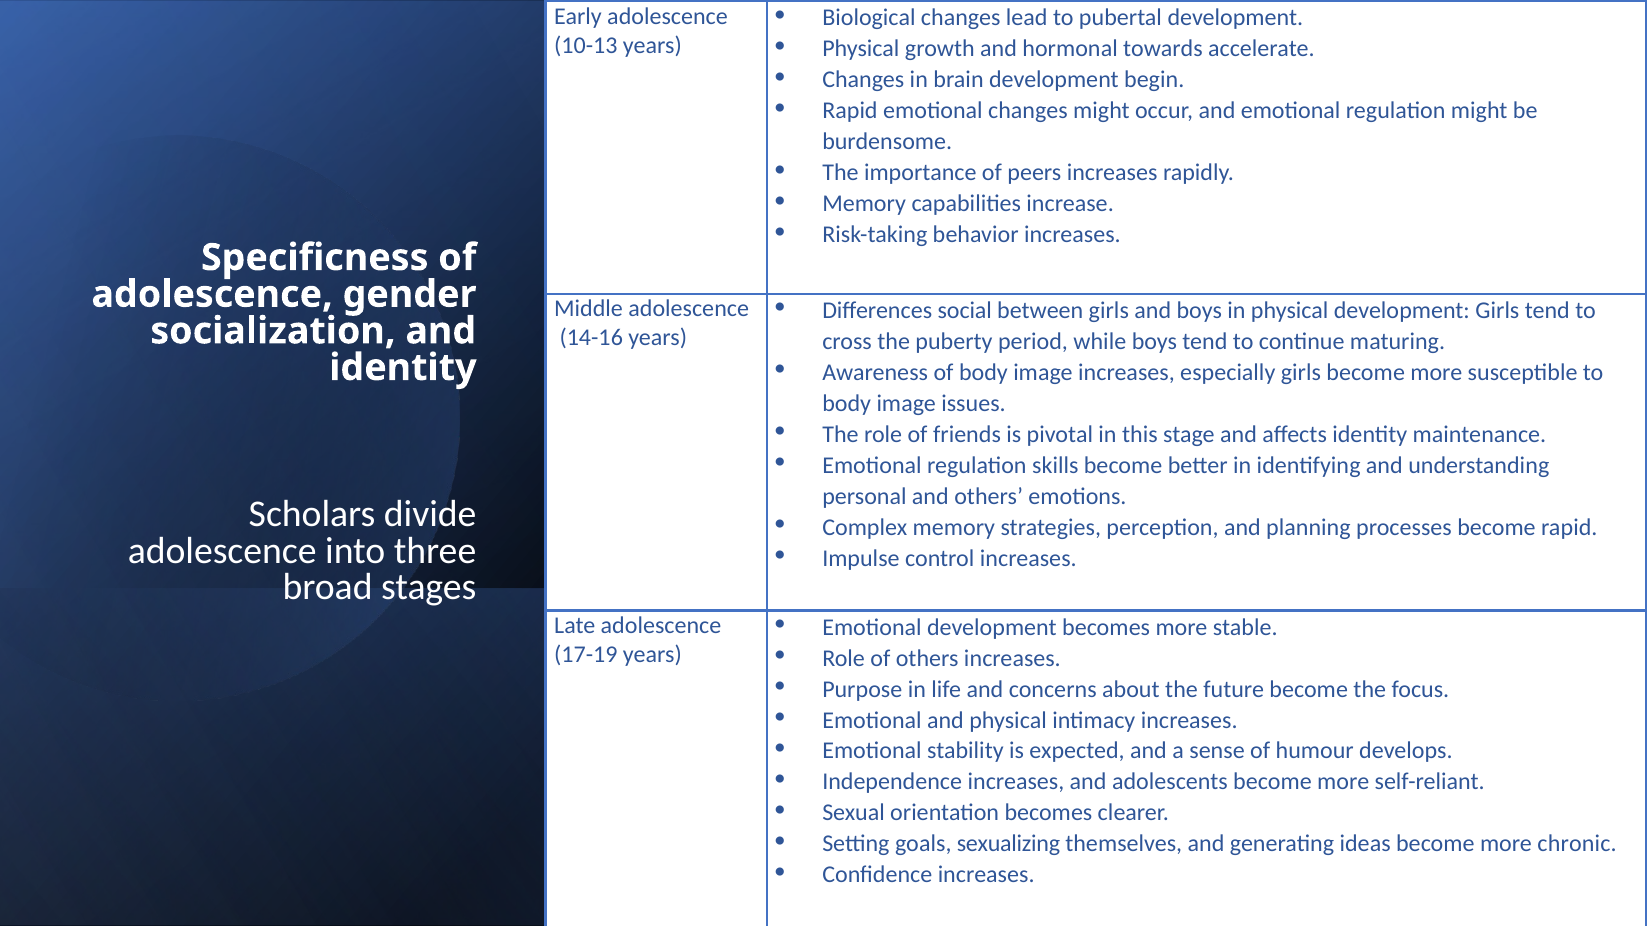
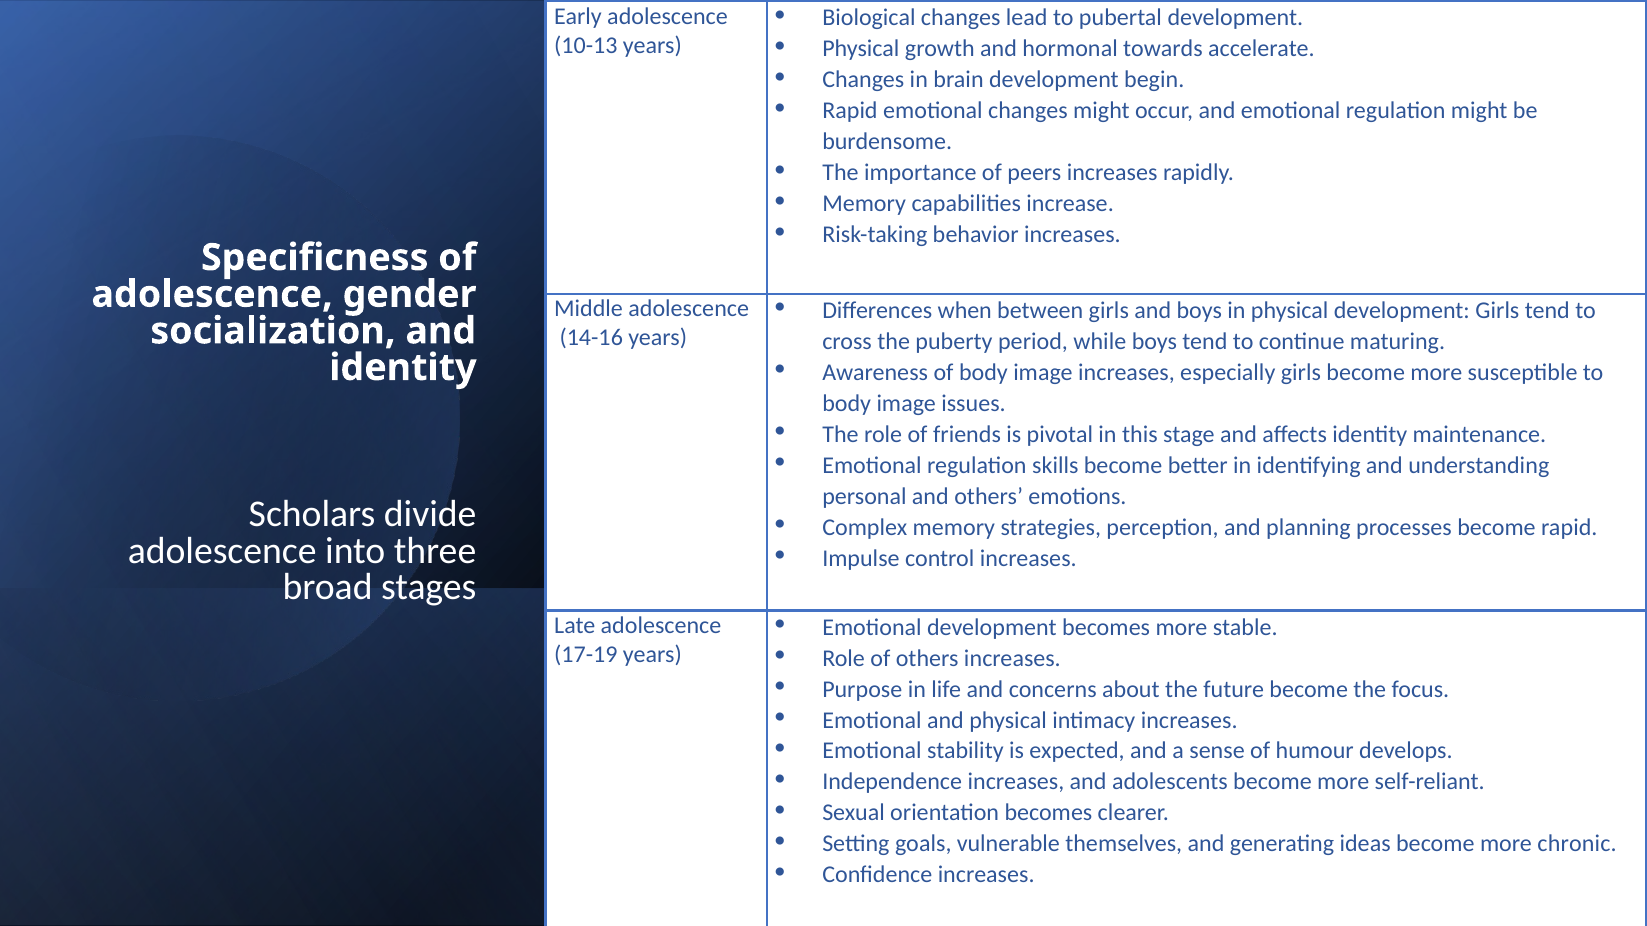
social: social -> when (965, 311)
sexualizing: sexualizing -> vulnerable (1008, 844)
